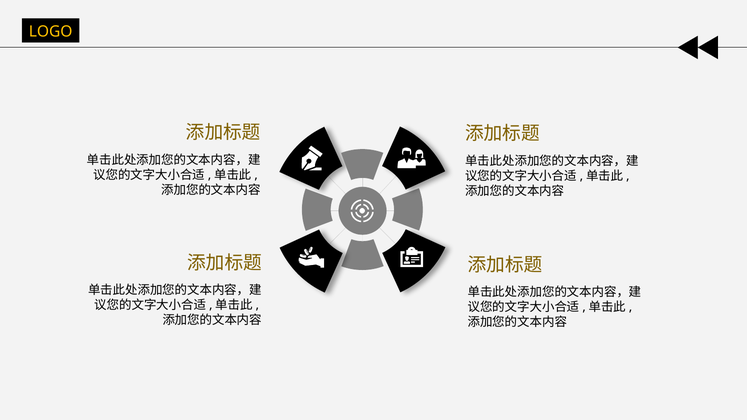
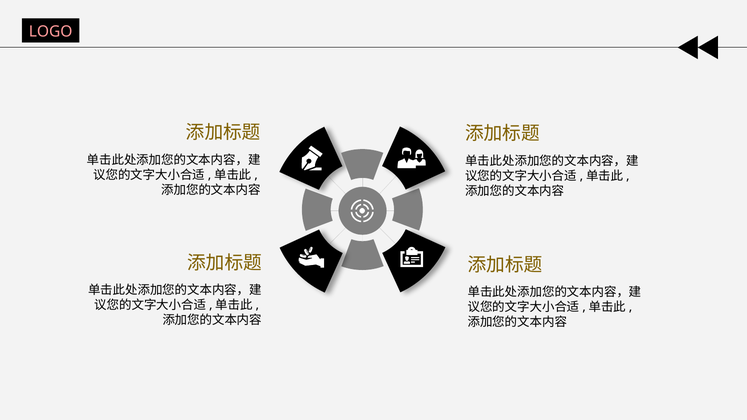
LOGO colour: yellow -> pink (51, 31)
